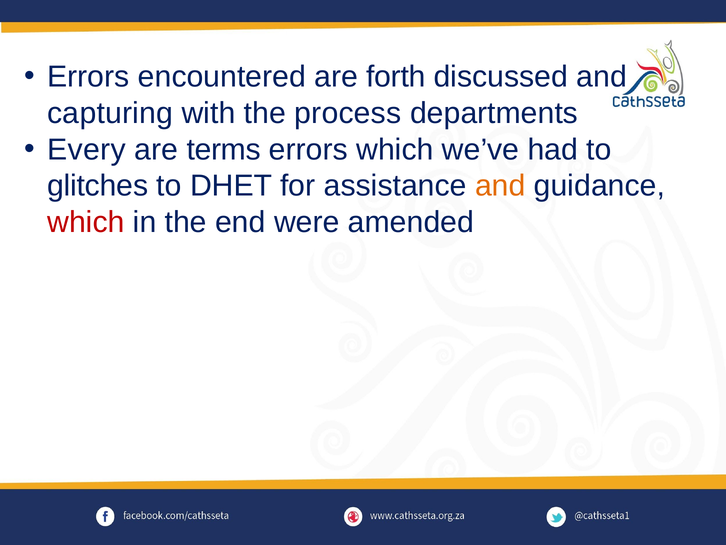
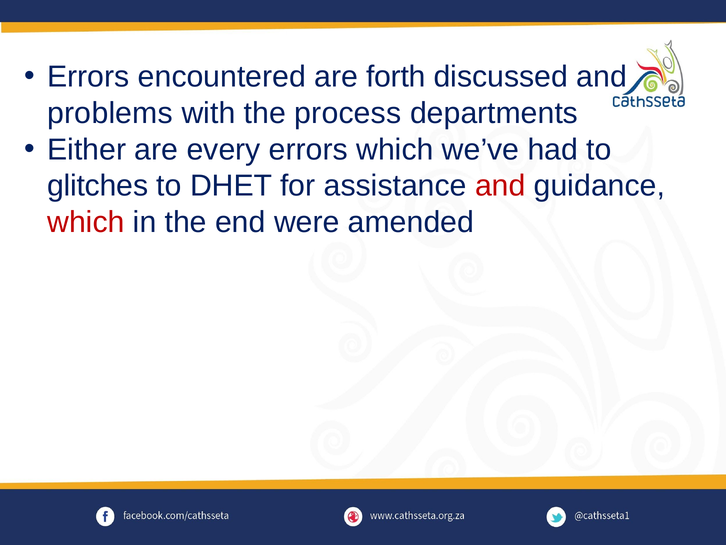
capturing: capturing -> problems (110, 113)
Every: Every -> Either (87, 150)
terms: terms -> every (224, 150)
and colour: orange -> red (500, 186)
